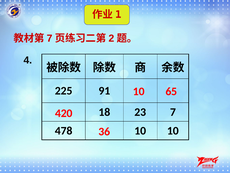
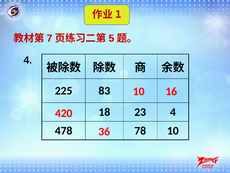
2: 2 -> 5 (111, 38)
91: 91 -> 83 (104, 91)
65: 65 -> 16 (171, 91)
23 7: 7 -> 4 (173, 112)
478 10: 10 -> 78 (140, 130)
